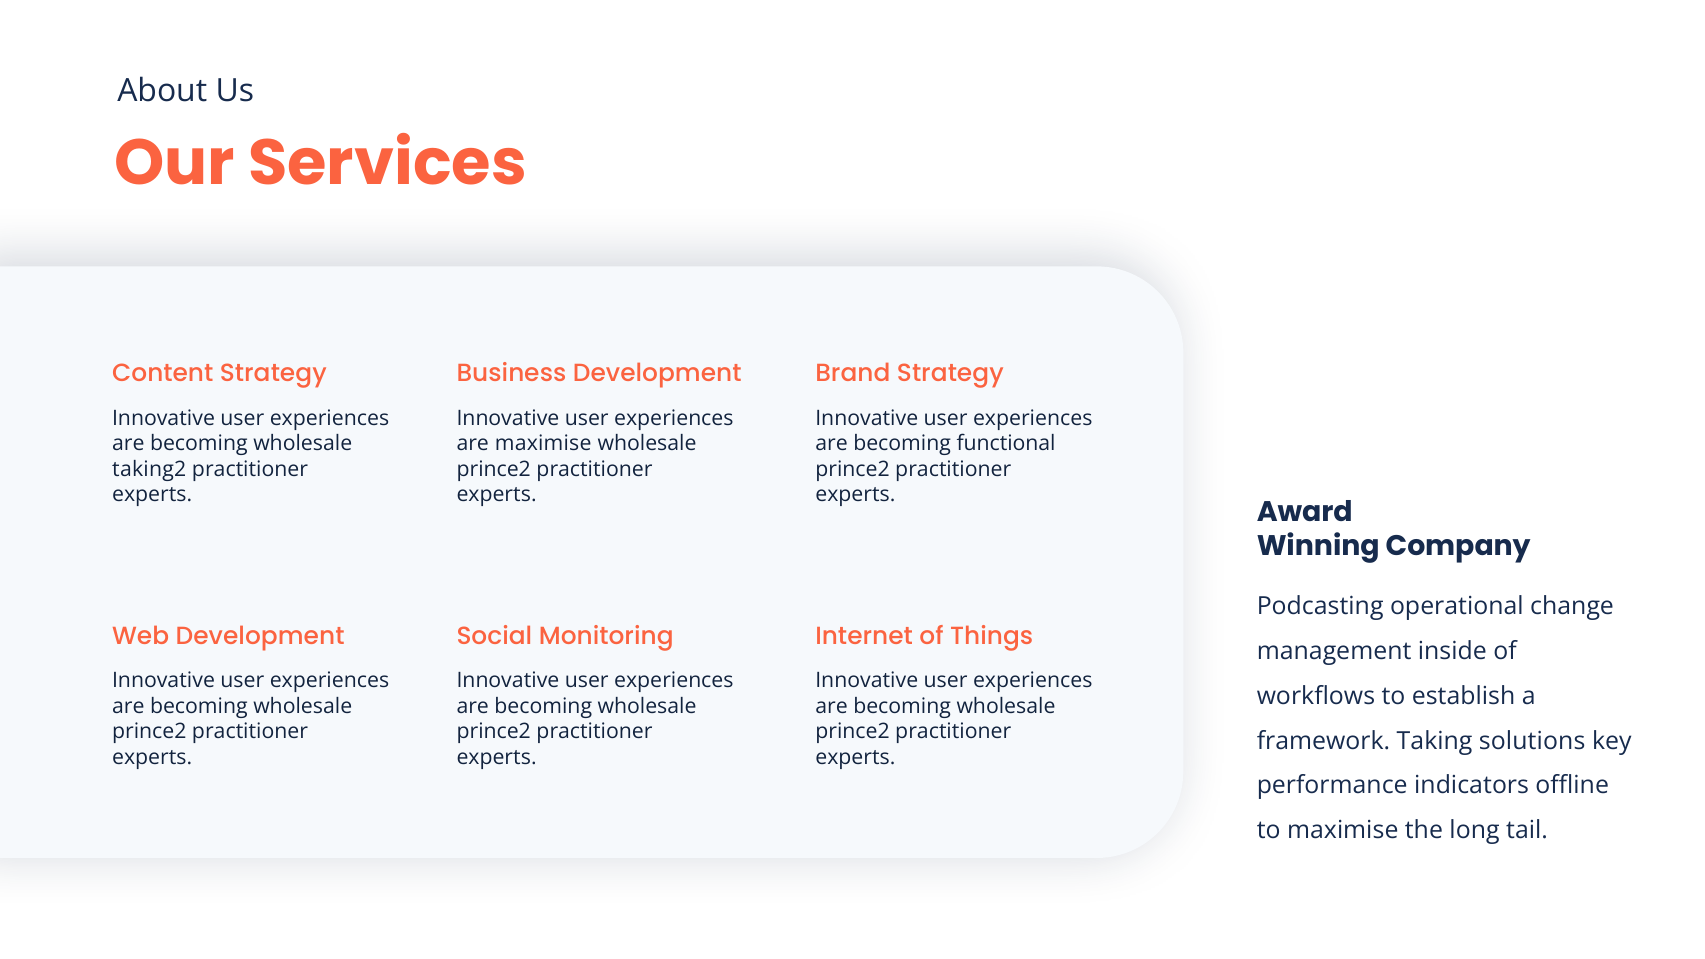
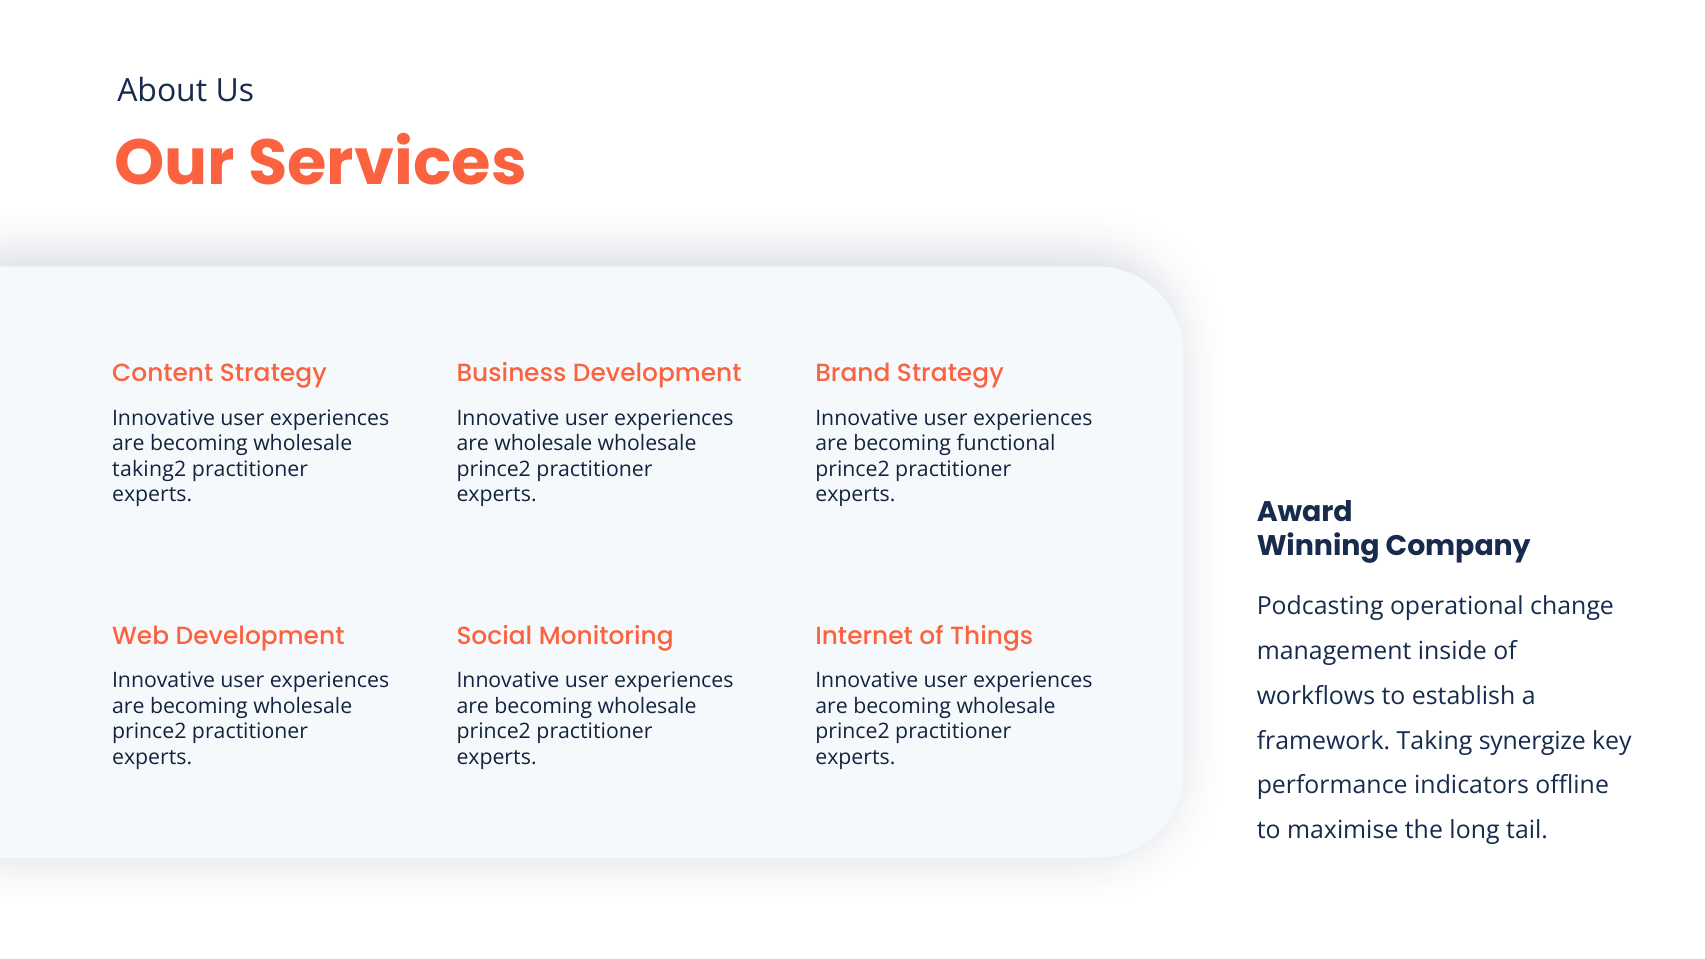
are maximise: maximise -> wholesale (543, 444)
solutions: solutions -> synergize (1532, 741)
